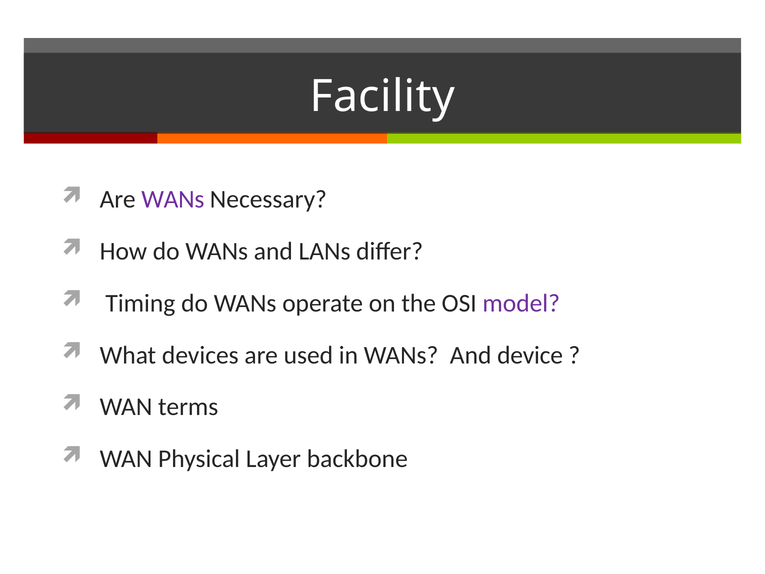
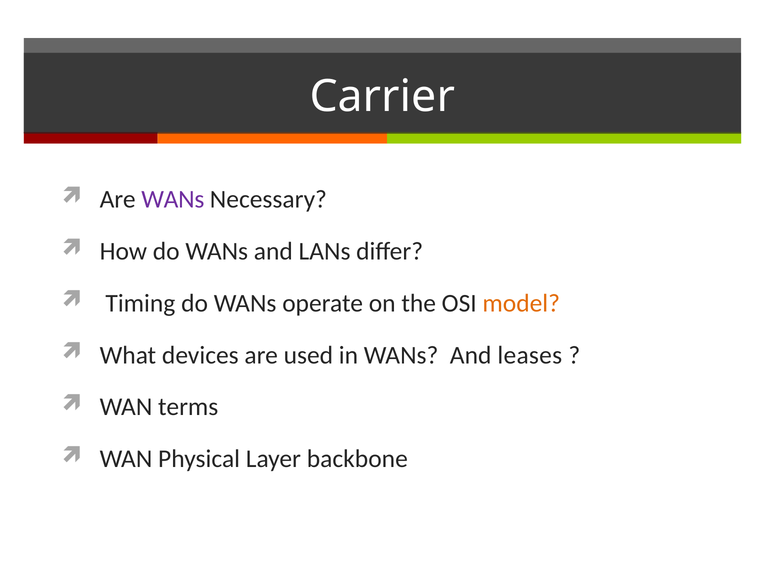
Facility: Facility -> Carrier (382, 96)
model colour: purple -> orange (521, 303)
device: device -> leases (530, 355)
